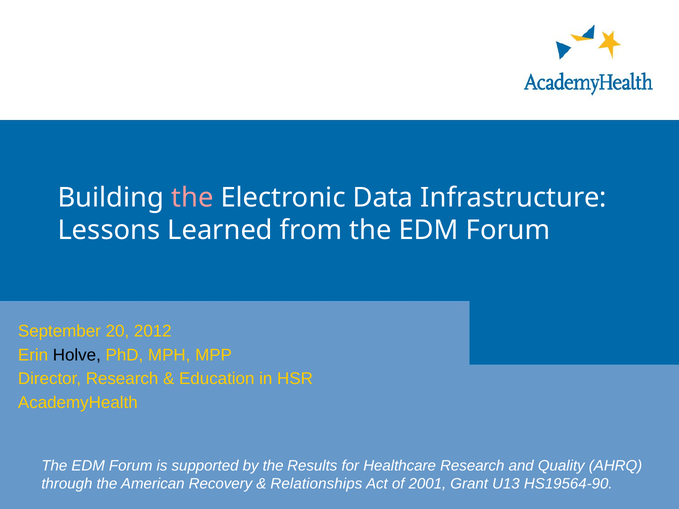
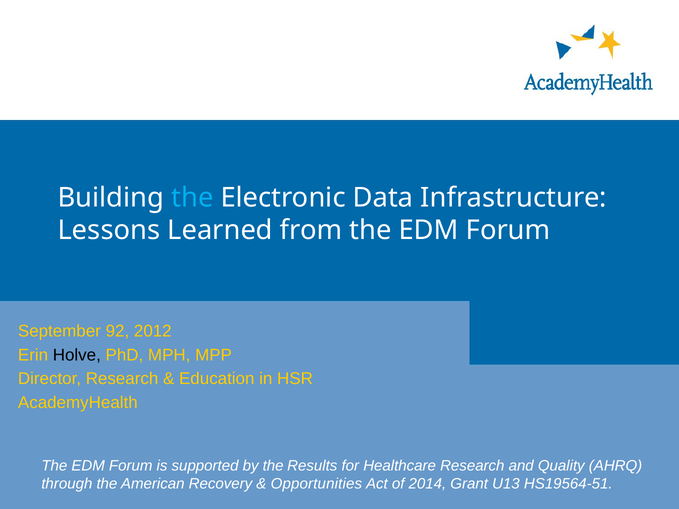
the colour: pink -> light blue (192, 198)
20: 20 -> 92 (117, 332)
Relationships: Relationships -> Opportunities (316, 484)
2001: 2001 -> 2014 (427, 484)
HS19564-90: HS19564-90 -> HS19564-51 (568, 484)
